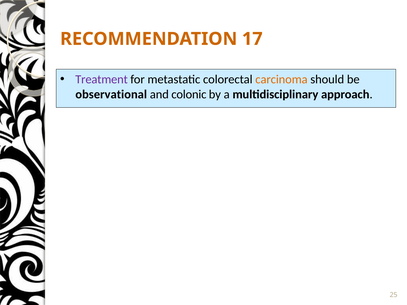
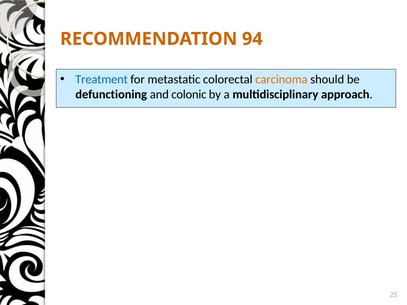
17: 17 -> 94 (252, 39)
Treatment colour: purple -> blue (102, 80)
observational: observational -> defunctioning (111, 95)
